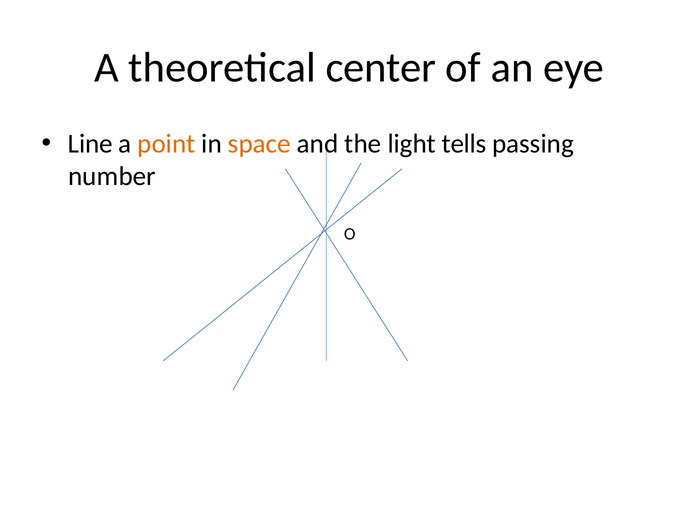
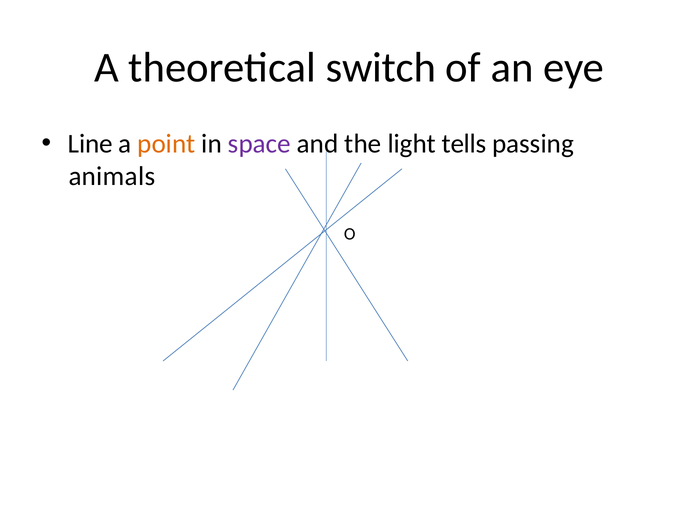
center: center -> switch (381, 68)
space colour: orange -> purple (259, 144)
number: number -> animals (112, 177)
